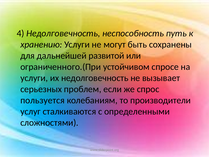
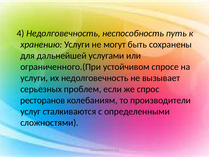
развитой: развитой -> услугами (106, 56)
пользуется: пользуется -> ресторанов (43, 100)
